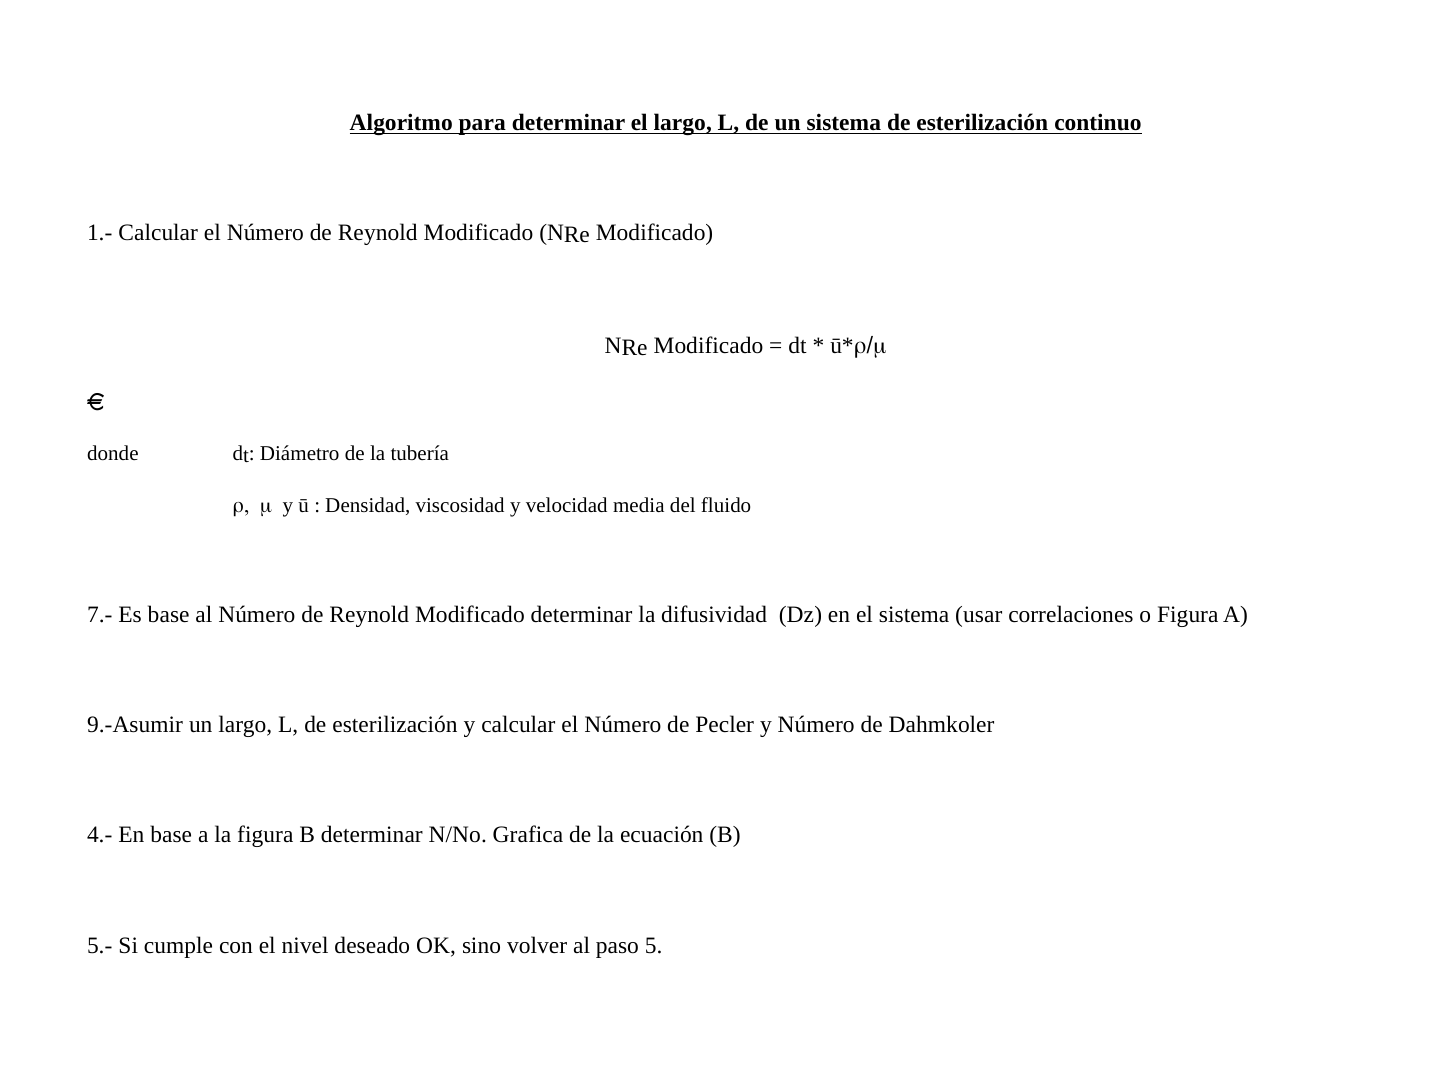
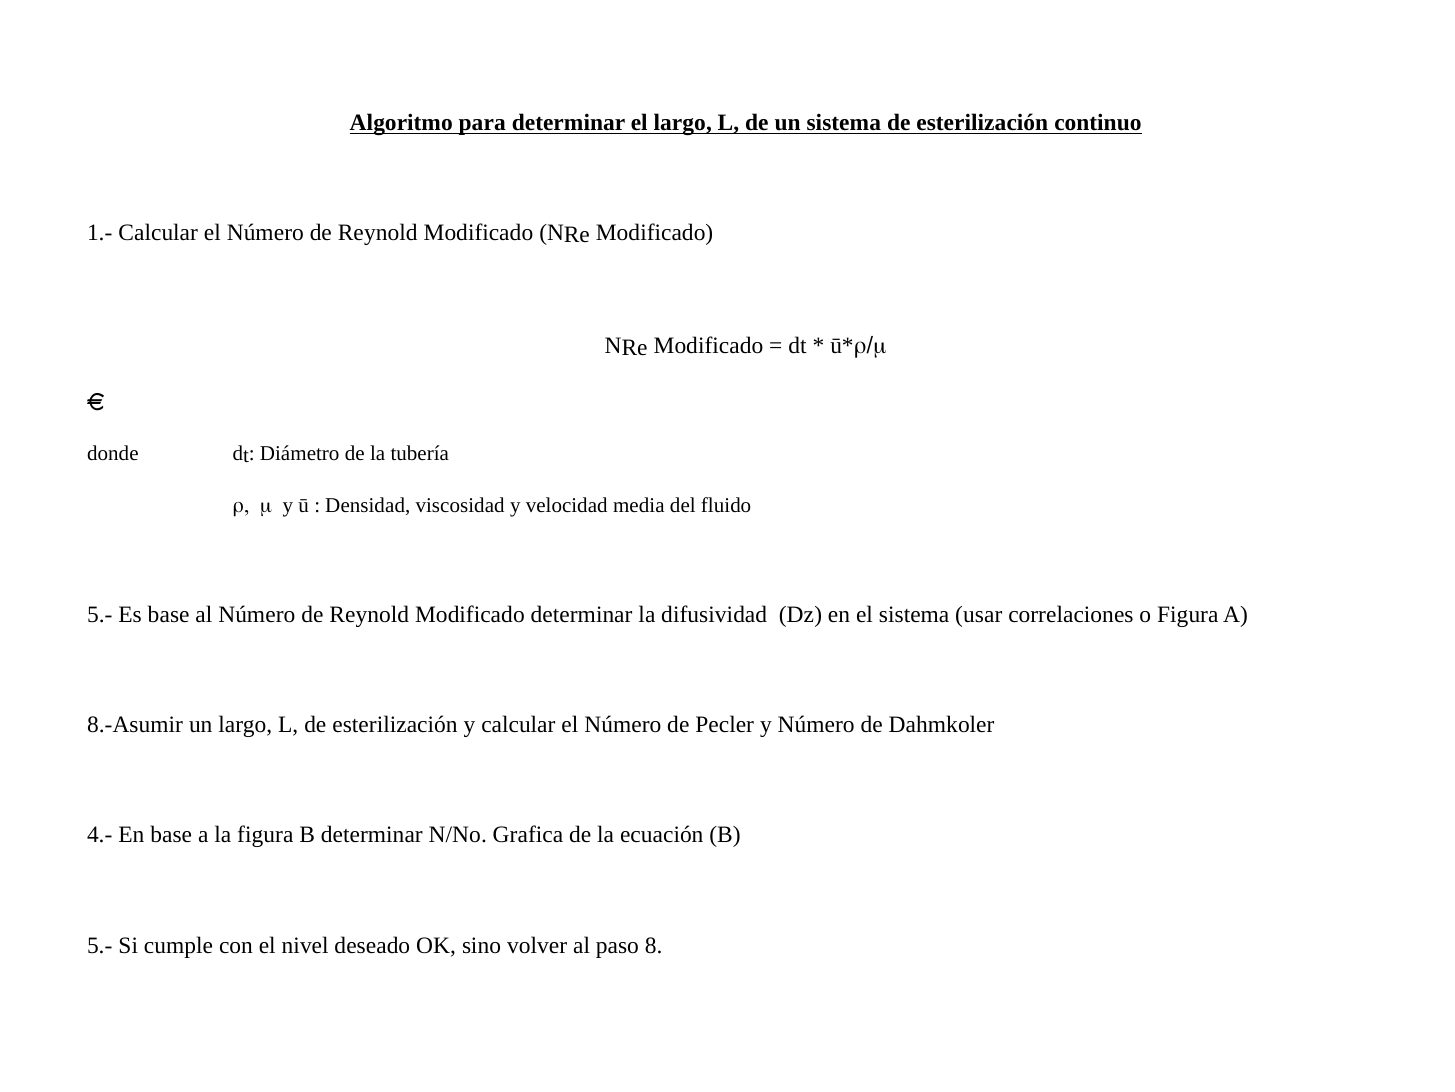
7.-: 7.- -> 5.- (100, 614)
9.-Asumir: 9.-Asumir -> 8.-Asumir (135, 724)
5: 5 -> 8 (654, 945)
